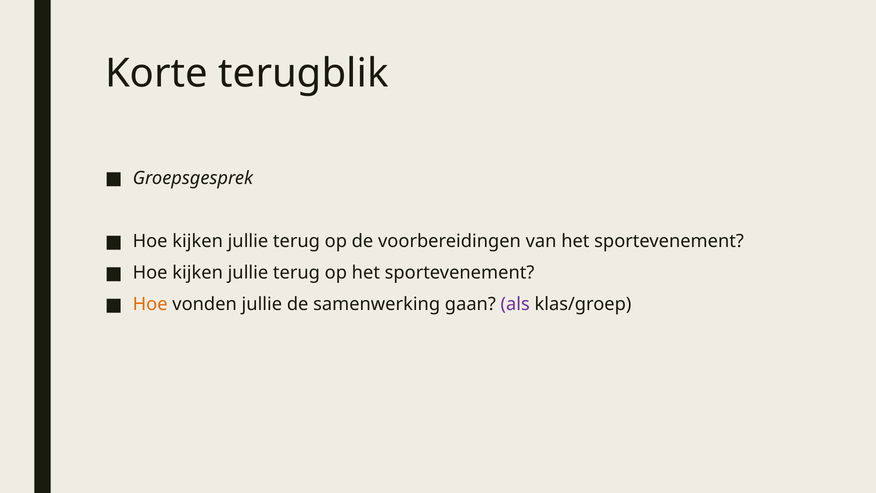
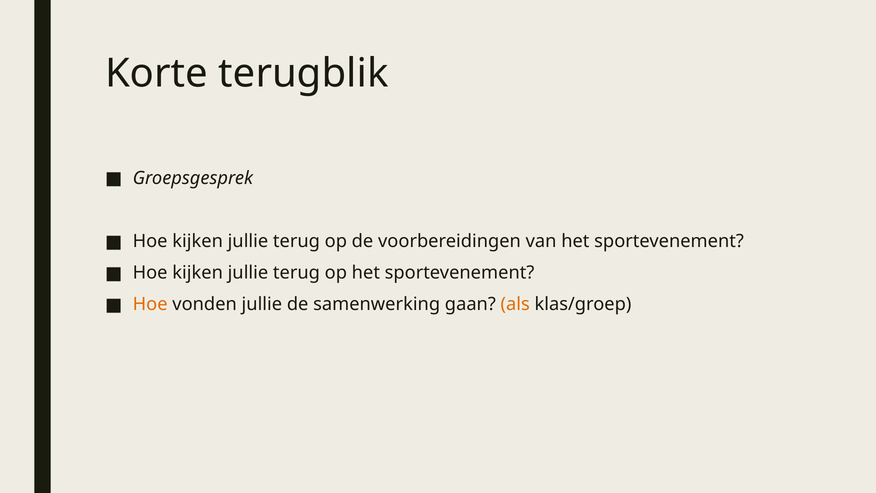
als colour: purple -> orange (515, 304)
